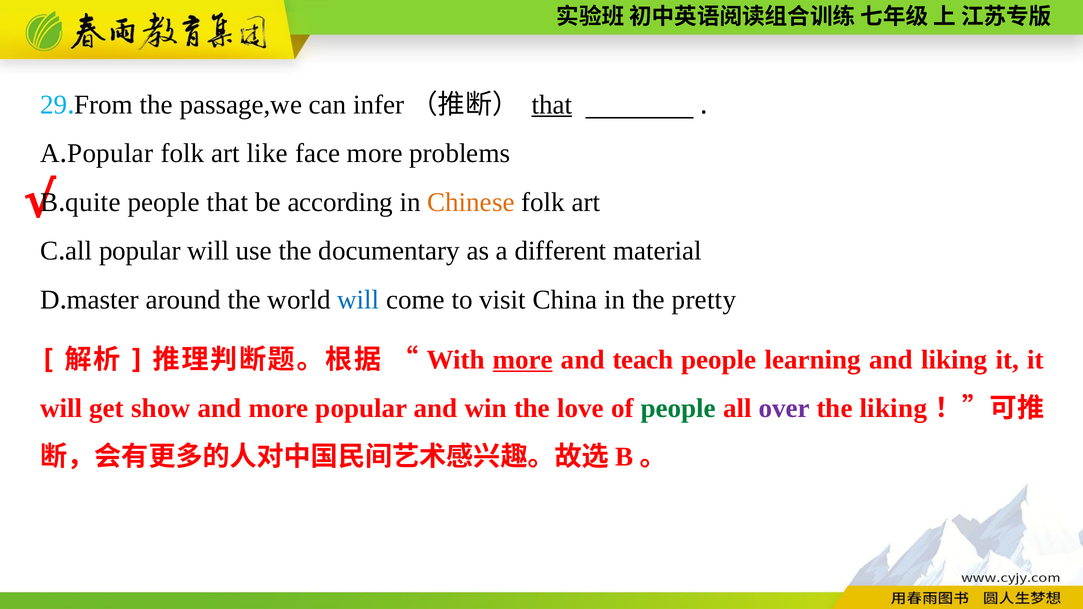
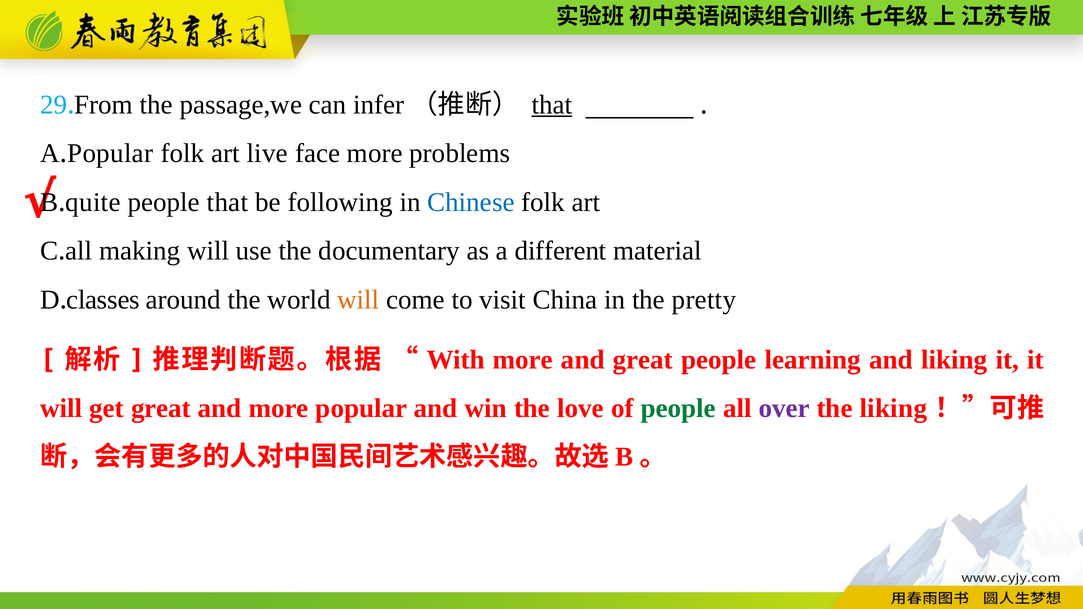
like: like -> live (267, 154)
according: according -> following (340, 202)
Chinese colour: orange -> blue (471, 202)
all popular: popular -> making (140, 251)
master: master -> classes (103, 300)
will colour: blue -> orange (358, 300)
more underline: present -> none (523, 360)
and teach: teach -> great (643, 360)
get show: show -> great (161, 409)
